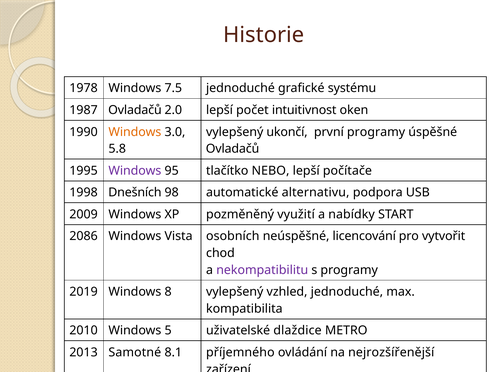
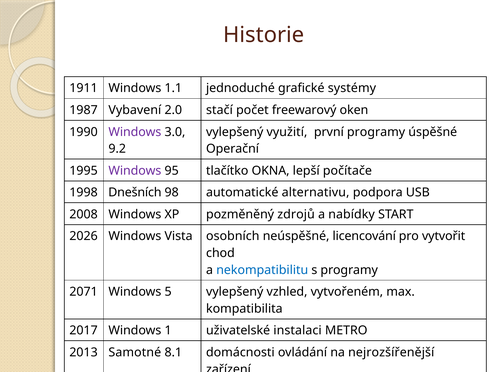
1978: 1978 -> 1911 (84, 88)
7.5: 7.5 -> 1.1 (173, 88)
systému: systému -> systémy (352, 88)
1987 Ovladačů: Ovladačů -> Vybavení (135, 110)
2.0 lepší: lepší -> stačí (219, 110)
intuitivnost: intuitivnost -> freewarový (304, 110)
Windows colour: orange -> purple (135, 132)
ukončí: ukončí -> využití (287, 132)
5.8: 5.8 -> 9.2 (117, 149)
Ovladačů: Ovladačů -> Operační (233, 149)
NEBO: NEBO -> OKNA (271, 171)
2009: 2009 -> 2008 (84, 214)
využití: využití -> zdrojů (296, 214)
2086: 2086 -> 2026 (84, 236)
nekompatibilitu colour: purple -> blue (262, 270)
2019: 2019 -> 2071 (84, 292)
8: 8 -> 5 (168, 292)
vzhled jednoduché: jednoduché -> vytvořeném (347, 292)
2010: 2010 -> 2017 (84, 331)
5: 5 -> 1 (168, 331)
dlaždice: dlaždice -> instalaci (298, 331)
příjemného: příjemného -> domácnosti (240, 352)
